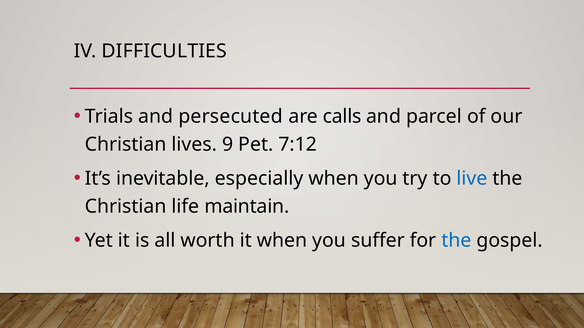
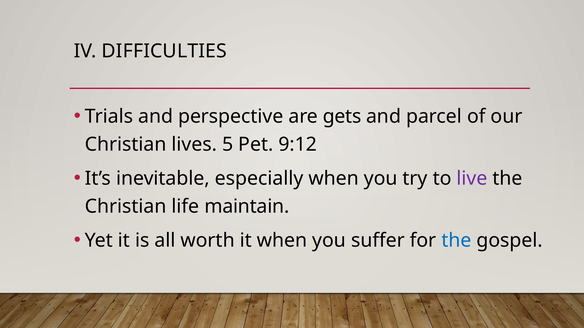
persecuted: persecuted -> perspective (231, 116)
calls: calls -> gets (342, 116)
9: 9 -> 5 (228, 145)
7:12: 7:12 -> 9:12 (298, 145)
live colour: blue -> purple (472, 179)
